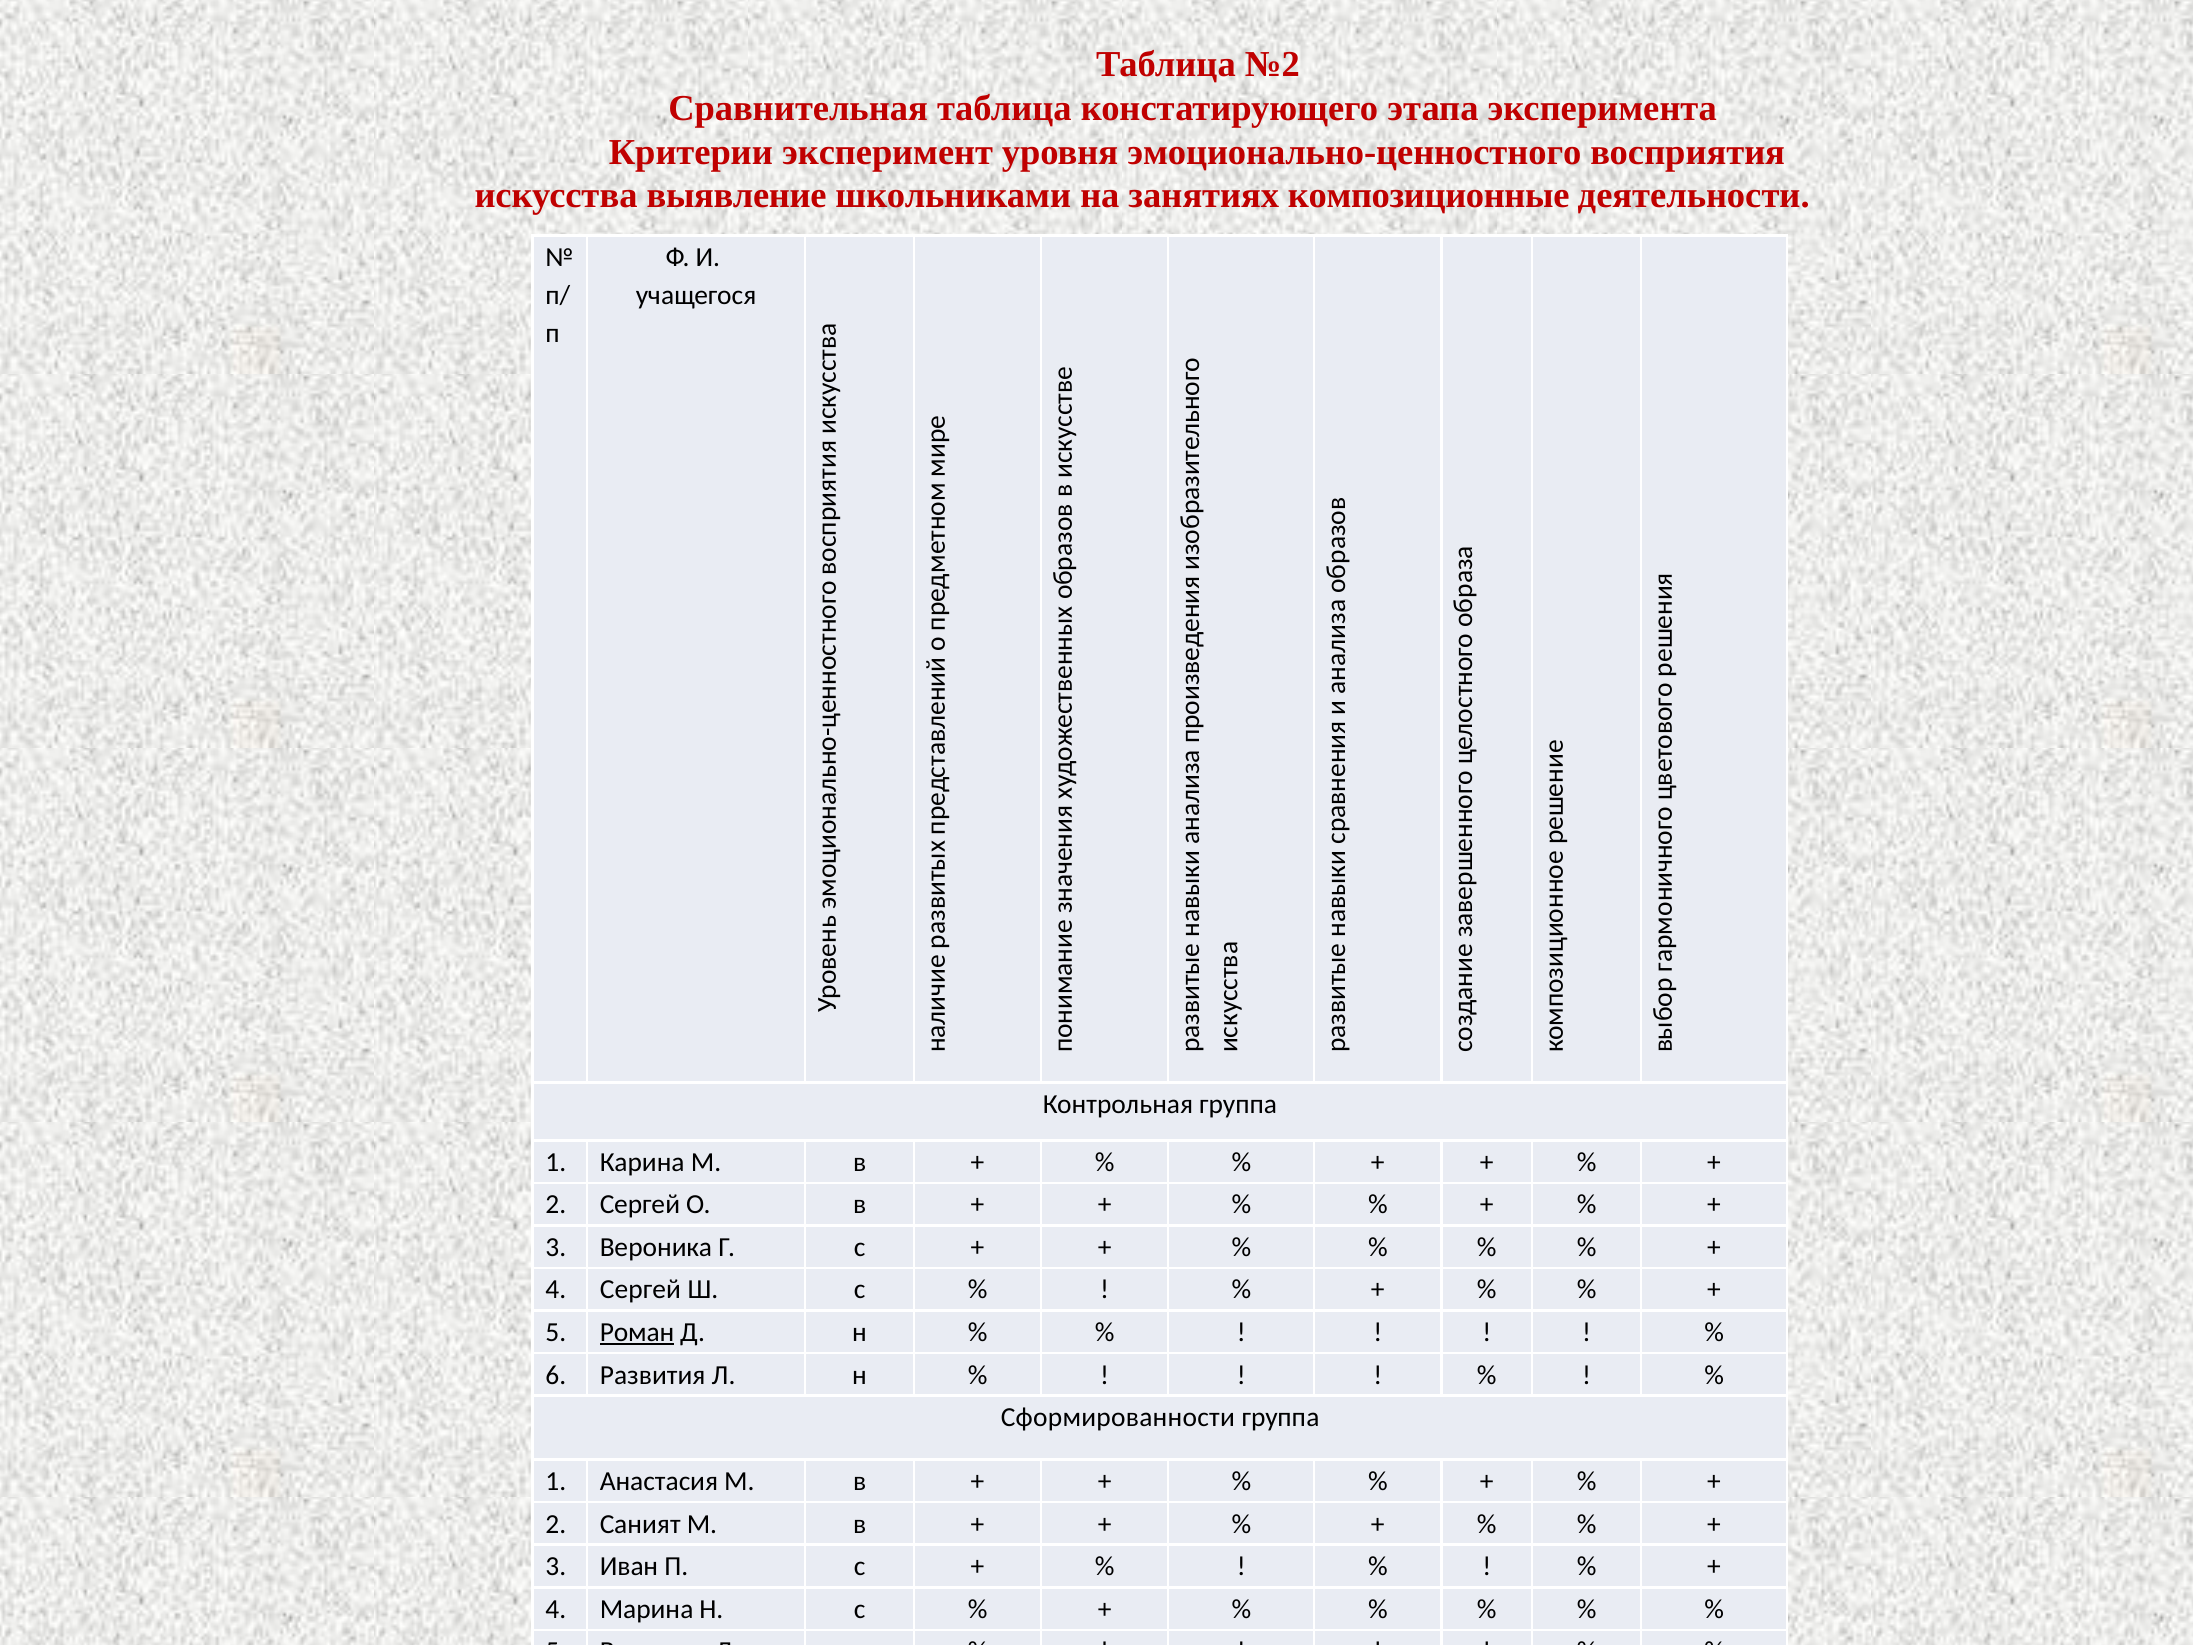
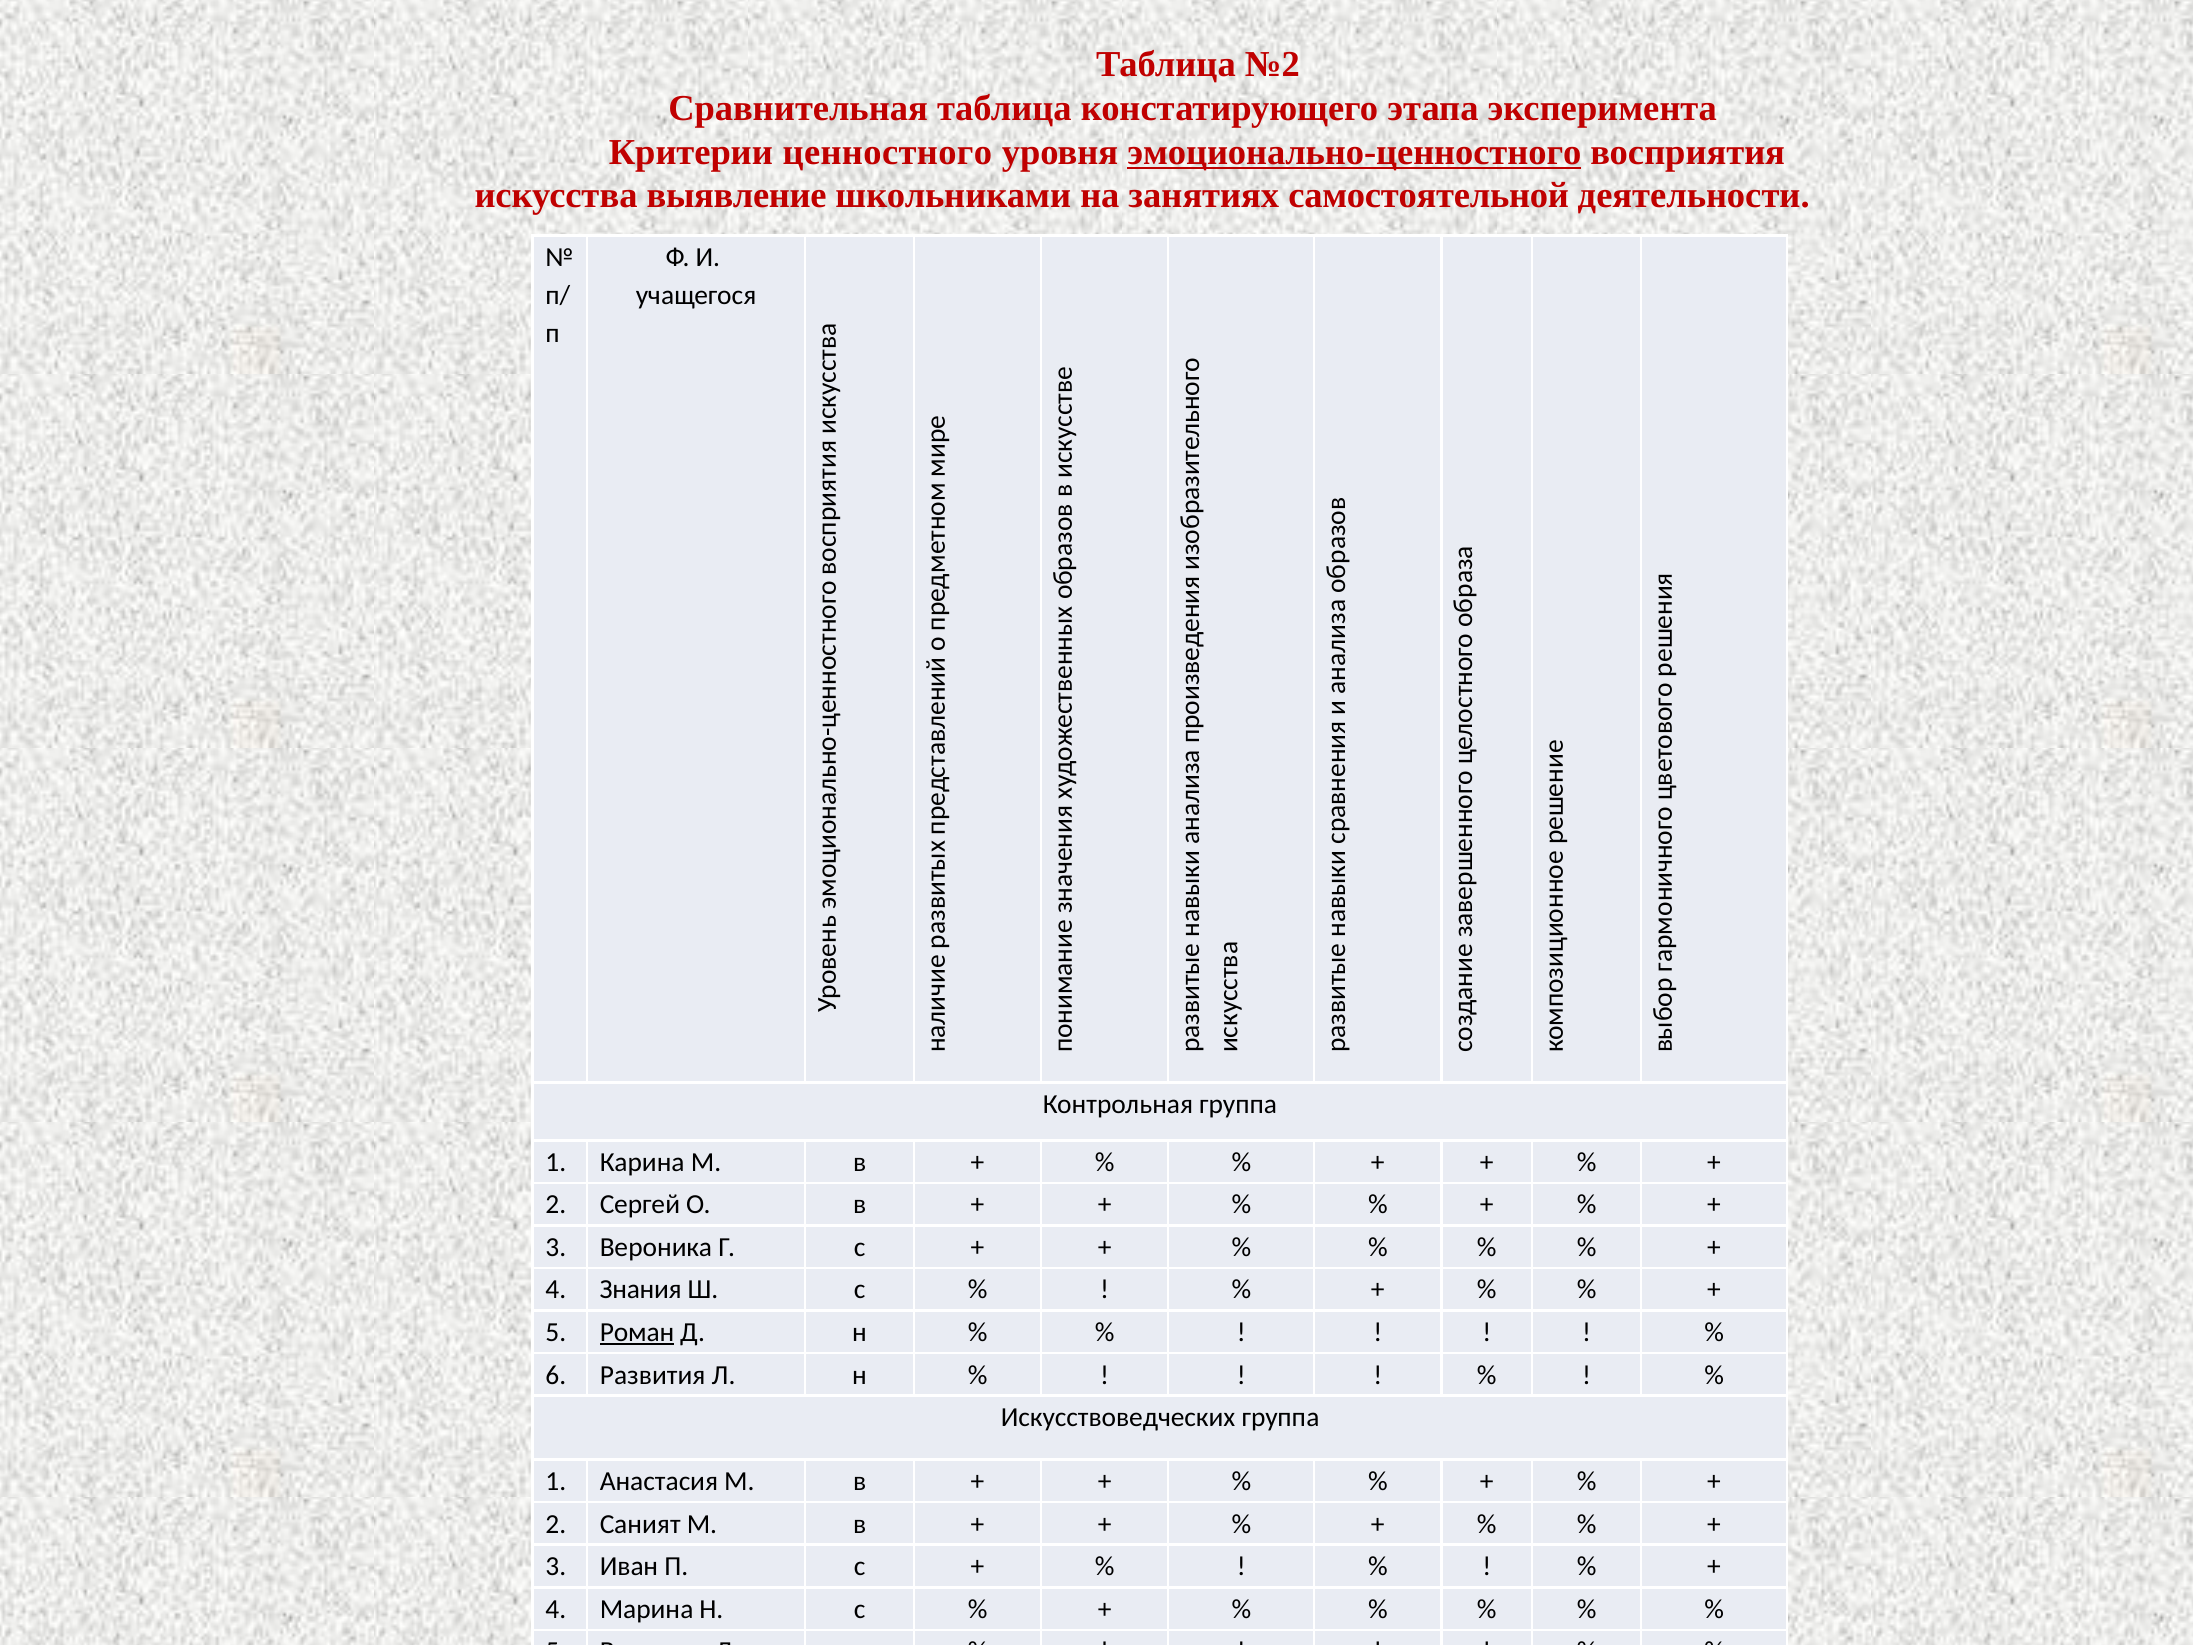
эксперимент: эксперимент -> ценностного (887, 152)
эмоционально-ценностного underline: none -> present (1354, 152)
композиционные: композиционные -> самостоятельной (1429, 196)
4 Сергей: Сергей -> Знания (641, 1290)
Сформированности: Сформированности -> Искусствоведческих (1118, 1417)
